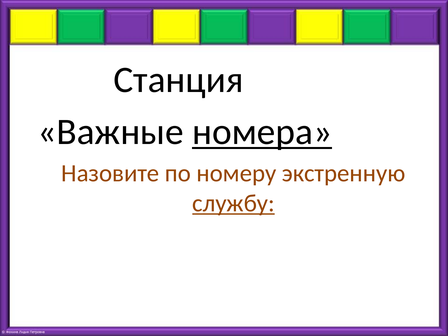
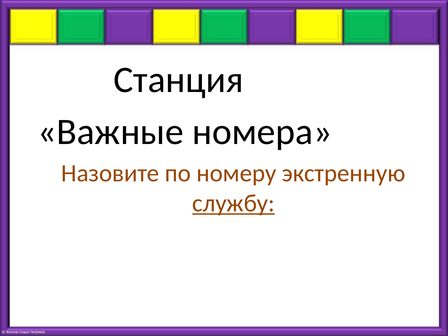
номера underline: present -> none (262, 132)
